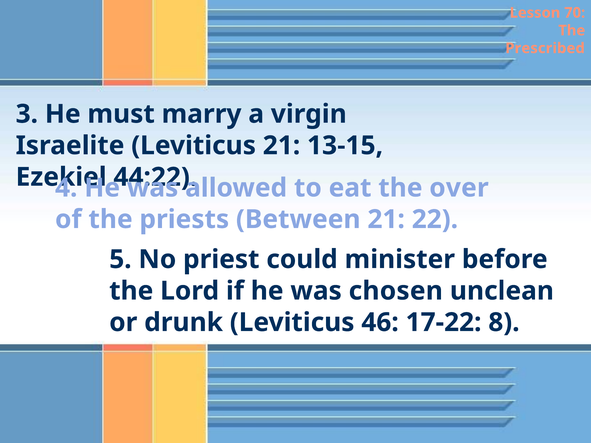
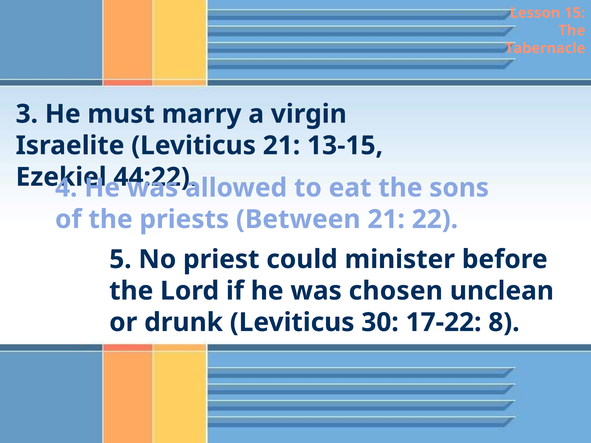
70: 70 -> 15 (575, 13)
Prescribed: Prescribed -> Tabernacle (545, 48)
over: over -> sons (459, 188)
46: 46 -> 30 (380, 323)
